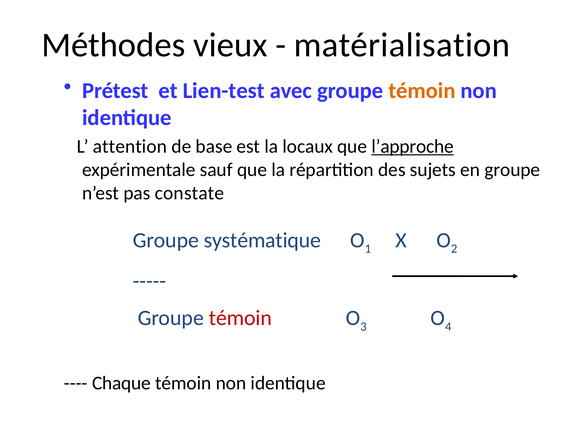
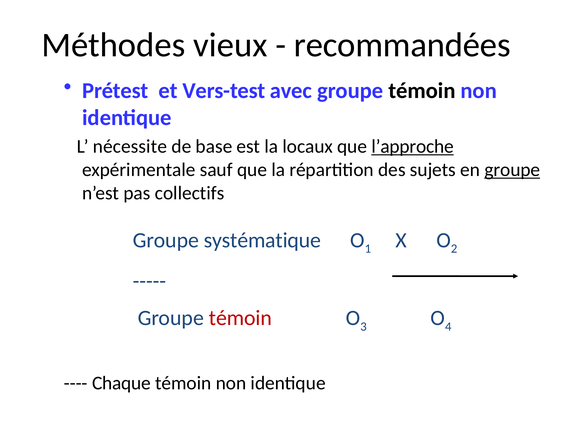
matérialisation: matérialisation -> recommandées (402, 45)
Lien-test: Lien-test -> Vers-test (224, 91)
témoin colour: orange -> black (422, 91)
attention: attention -> nécessite (130, 146)
groupe underline: none -> present (512, 170)
constate: constate -> collectifs (190, 193)
